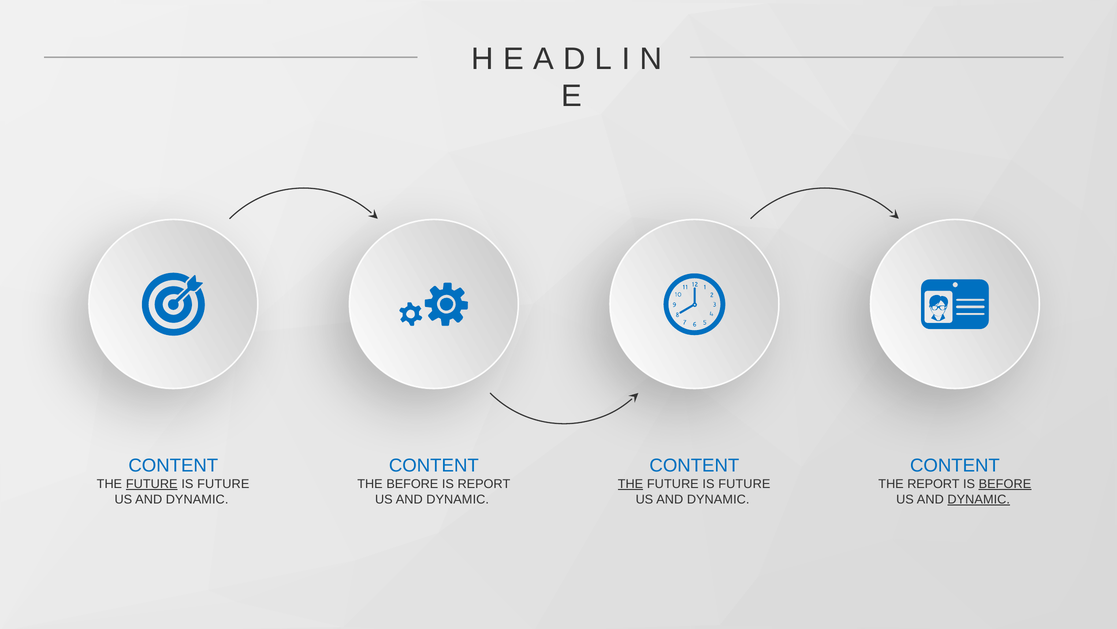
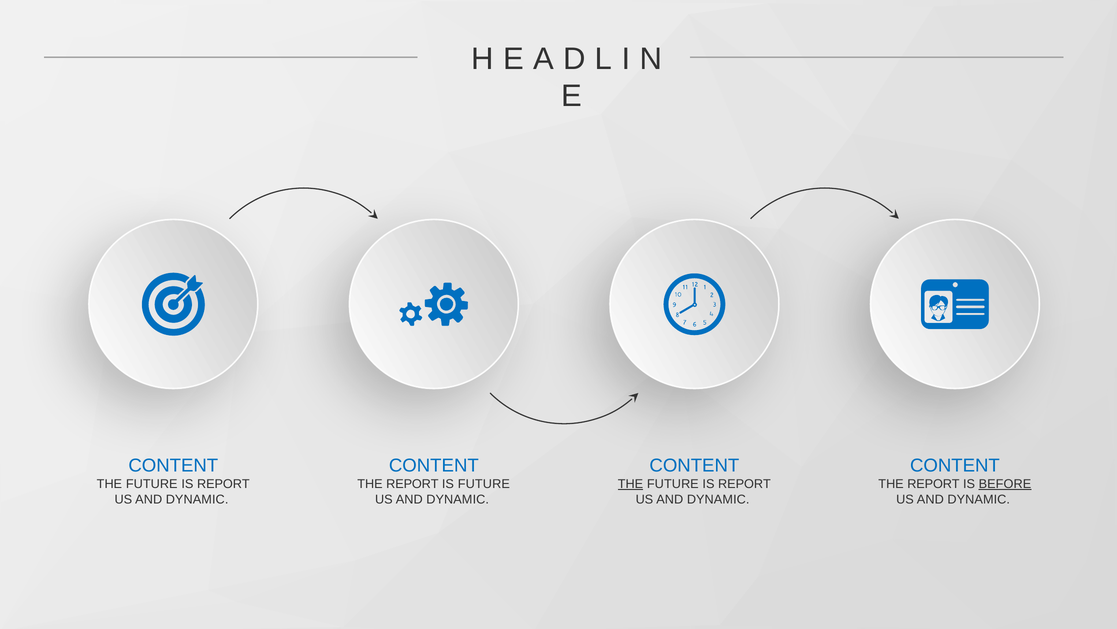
FUTURE underline: present -> none (152, 484)
FUTURE: FUTURE -> REPORT (223, 484)
BEFORE: BEFORE -> REPORT (412, 484)
IS REPORT: REPORT -> FUTURE (484, 484)
FUTURE: FUTURE -> REPORT (744, 484)
DYNAMIC underline: present -> none (979, 499)
